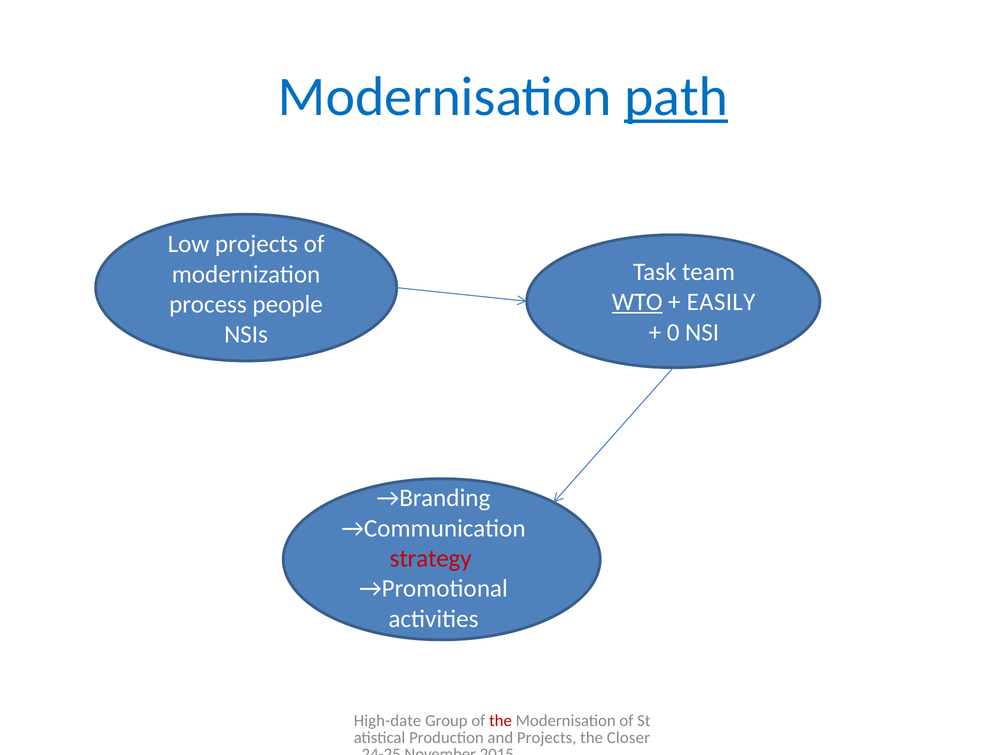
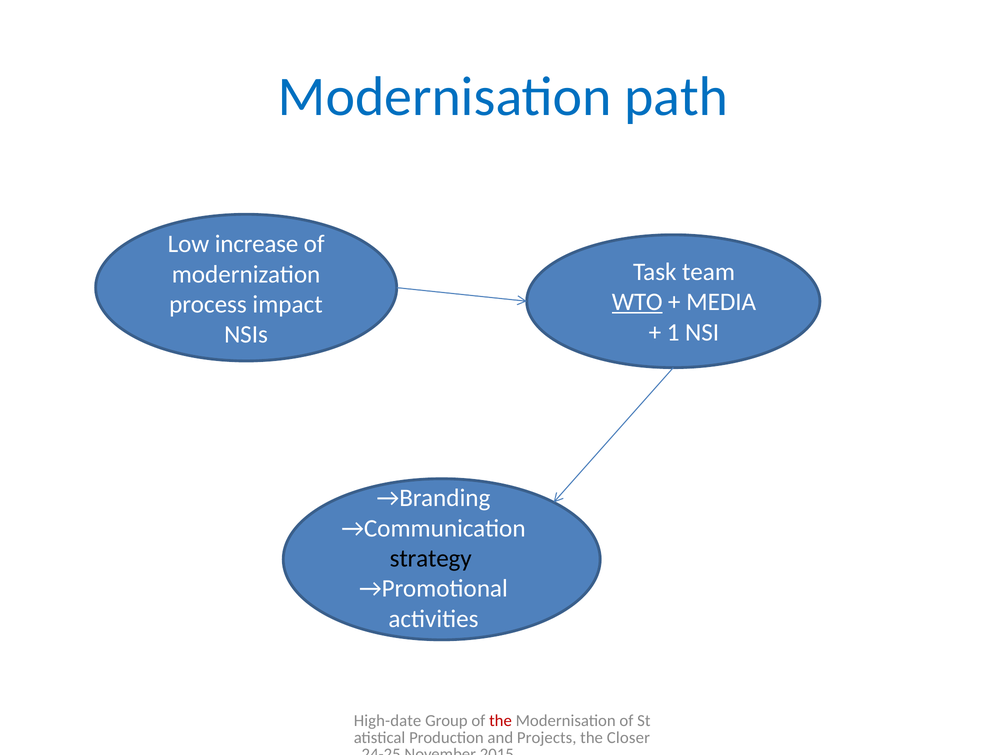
path underline: present -> none (676, 97)
Low projects: projects -> increase (257, 244)
EASILY: EASILY -> MEDIA (721, 302)
people: people -> impact (288, 304)
0: 0 -> 1 (673, 332)
strategy colour: red -> black (431, 558)
